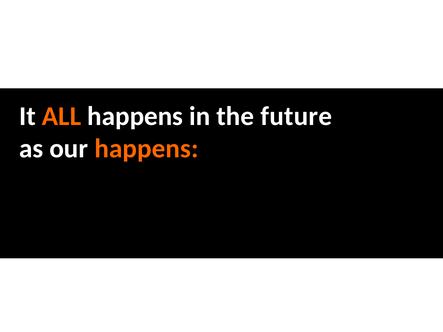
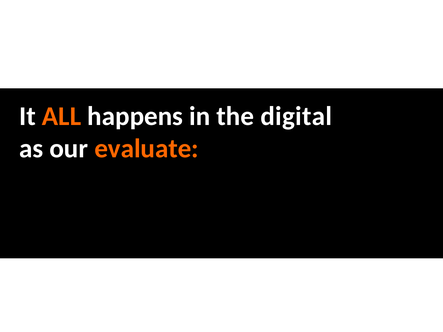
future: future -> digital (296, 116)
our happens: happens -> evaluate (147, 149)
